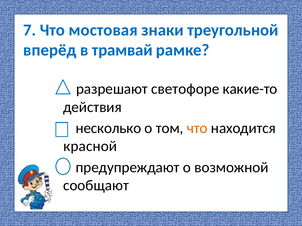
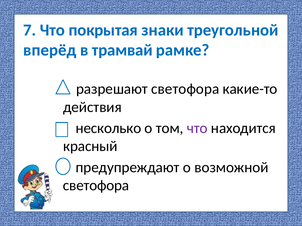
мостовая: мостовая -> покрытая (103, 30)
разрешают светофоре: светофоре -> светофора (185, 89)
что colour: orange -> purple (197, 128)
красной: красной -> красный (90, 147)
сообщают: сообщают -> светофора (96, 186)
